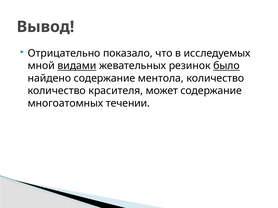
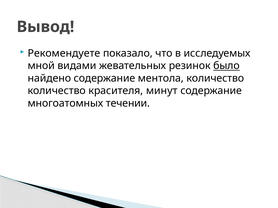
Отрицательно: Отрицательно -> Рекомендуете (64, 53)
видами underline: present -> none (77, 66)
может: может -> минут (162, 91)
